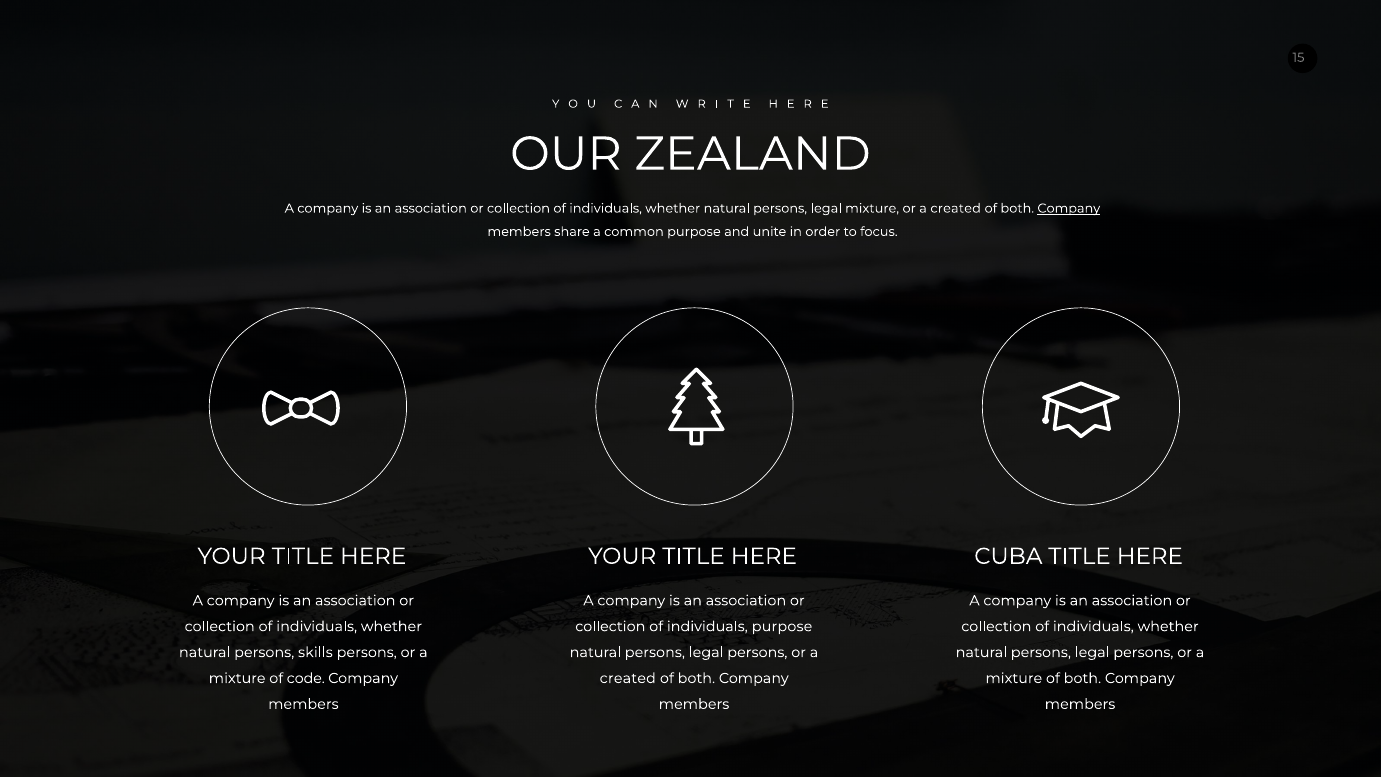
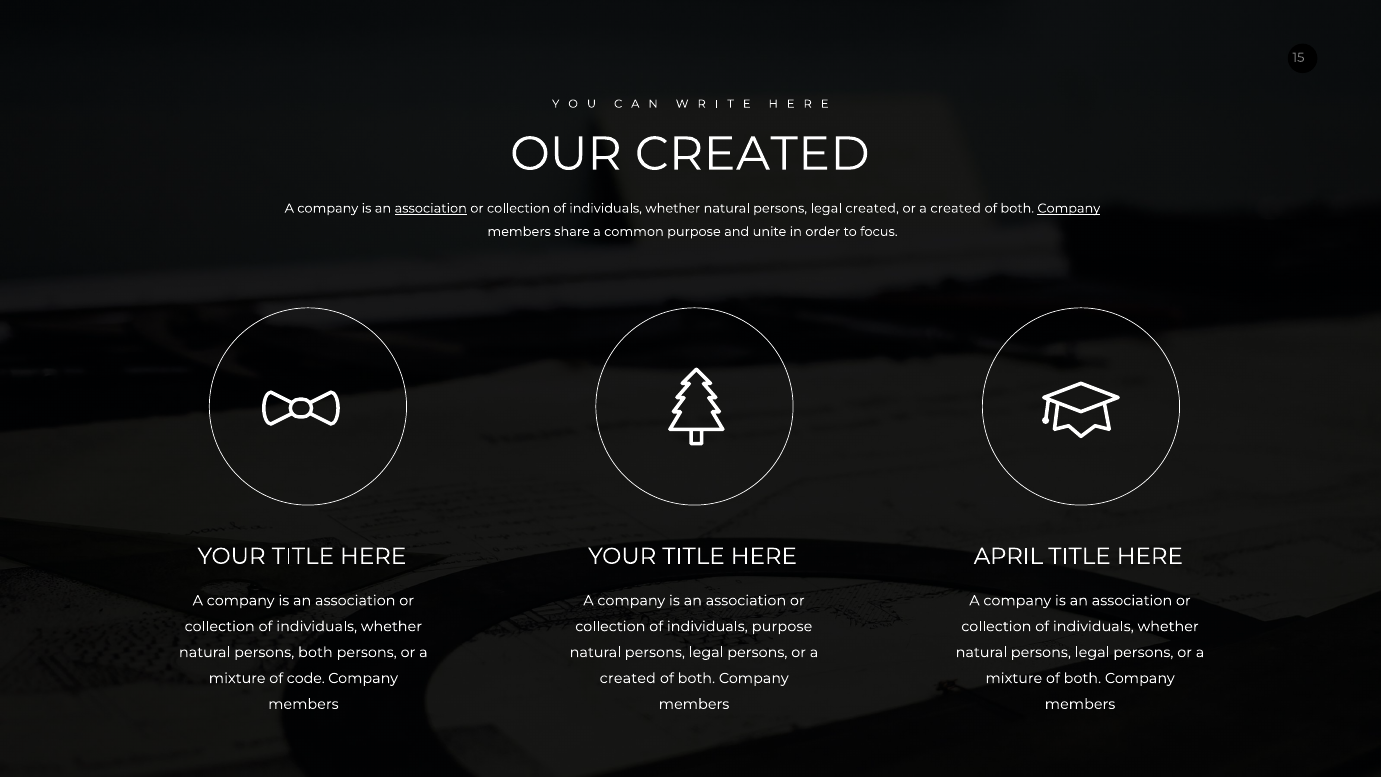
OUR ZEALAND: ZEALAND -> CREATED (752, 154)
association underline: none -> present (431, 208)
legal mixture: mixture -> created (872, 208)
CUBA: CUBA -> APRIL (1008, 556)
persons skills: skills -> both (315, 652)
